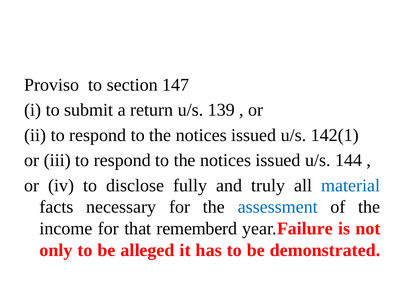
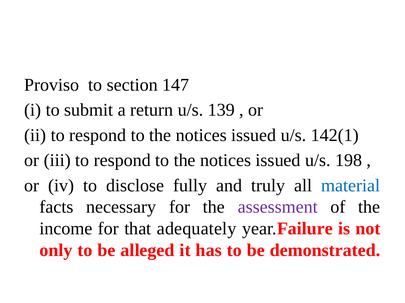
144: 144 -> 198 (349, 161)
assessment colour: blue -> purple (278, 207)
rememberd: rememberd -> adequately (197, 229)
